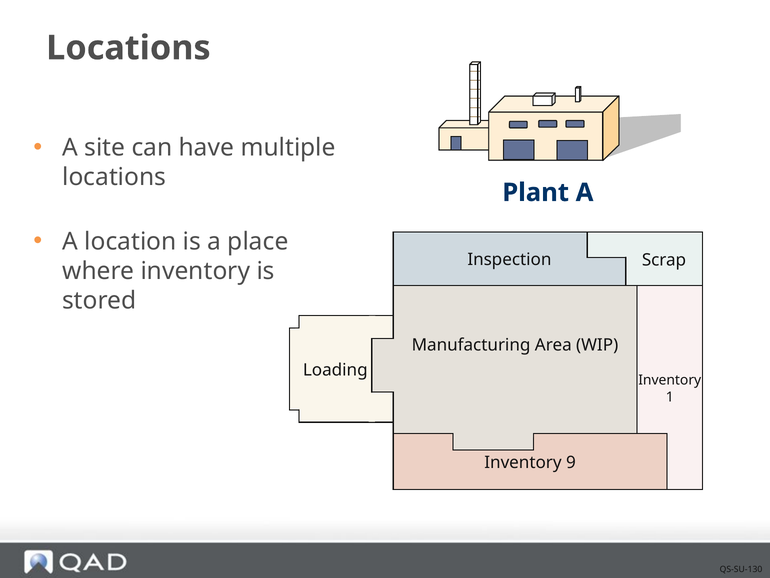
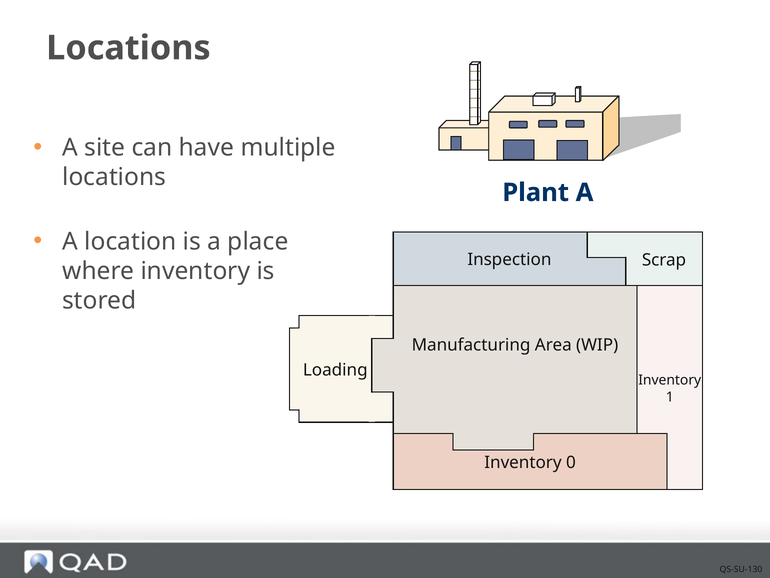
9: 9 -> 0 (571, 462)
